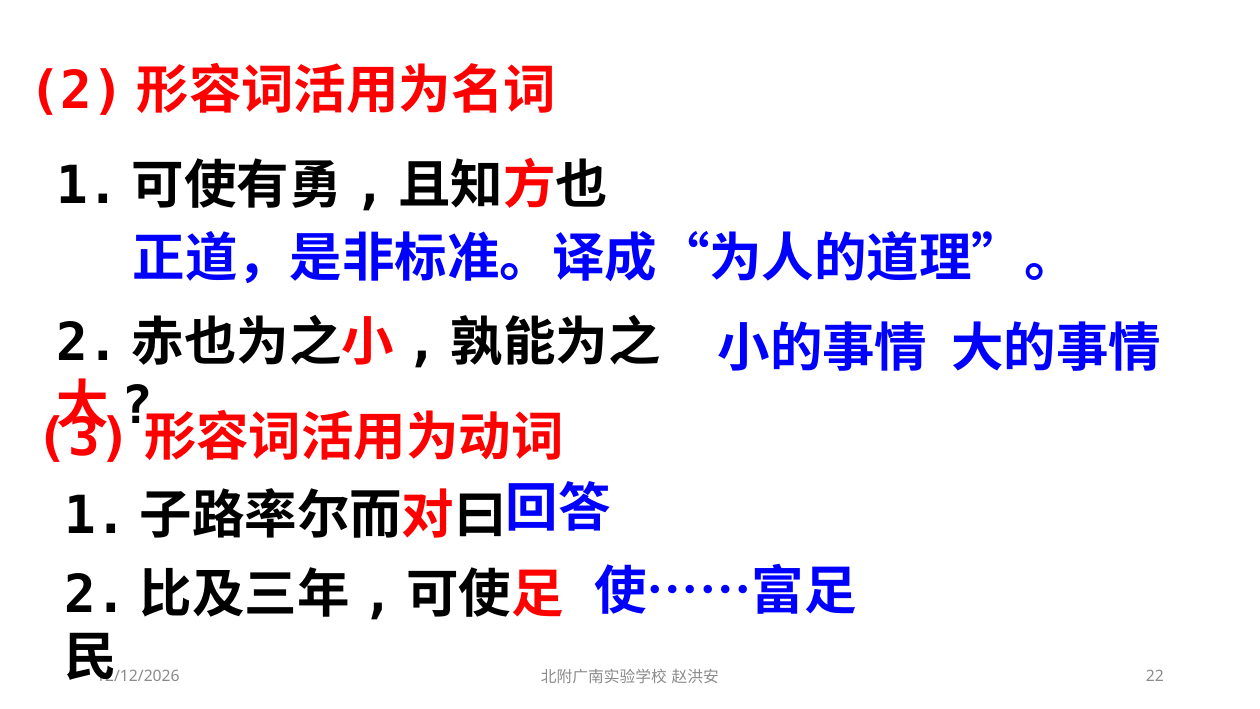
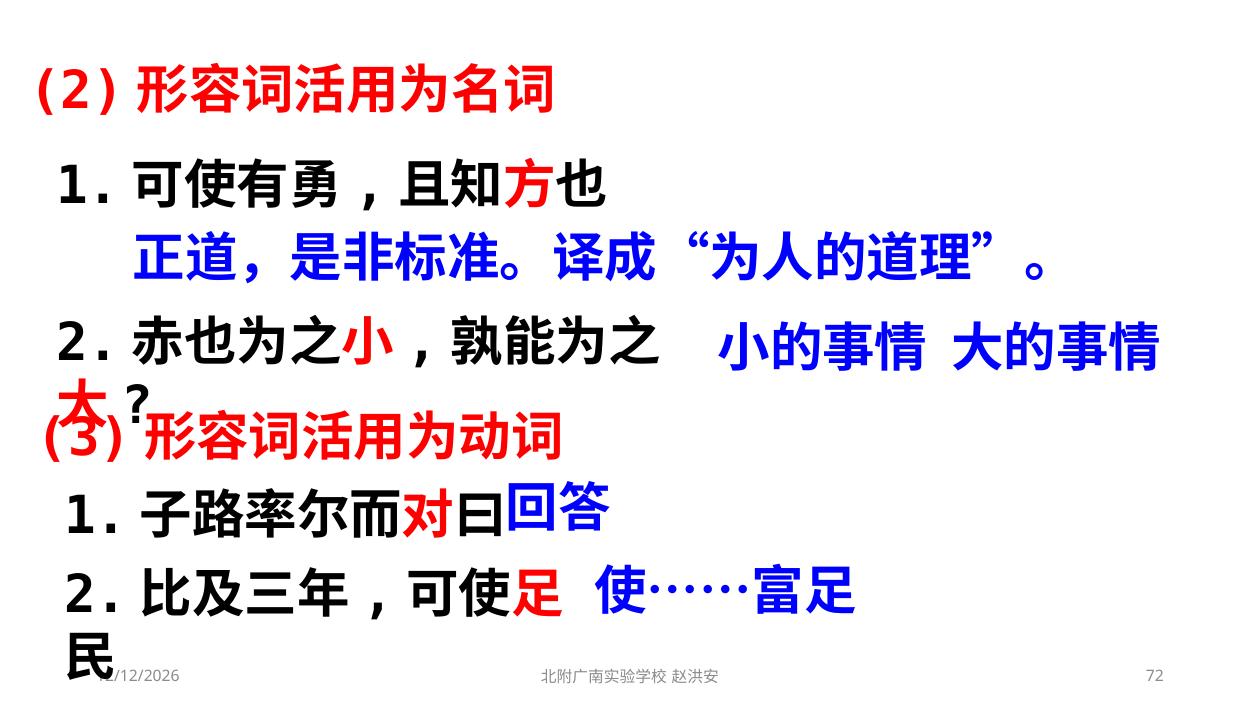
22: 22 -> 72 (1155, 676)
